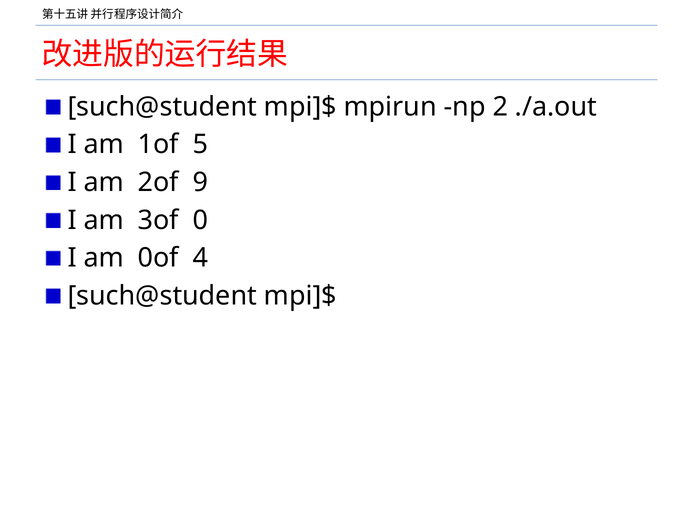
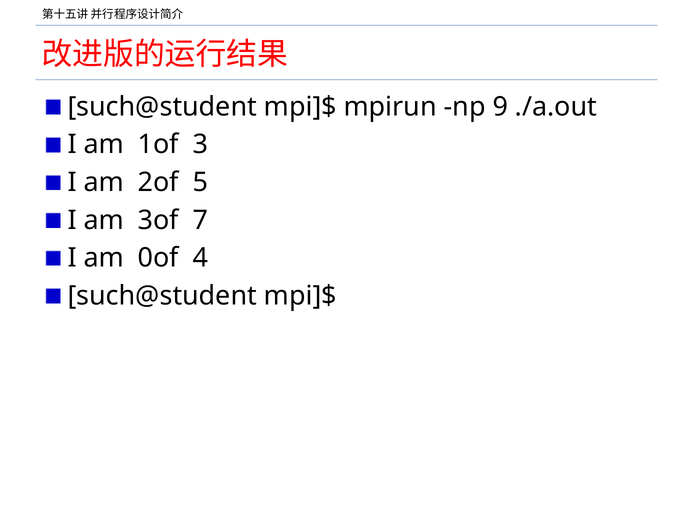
2: 2 -> 9 (500, 107)
5: 5 -> 3 (200, 145)
9: 9 -> 5 (200, 182)
0: 0 -> 7 (200, 220)
